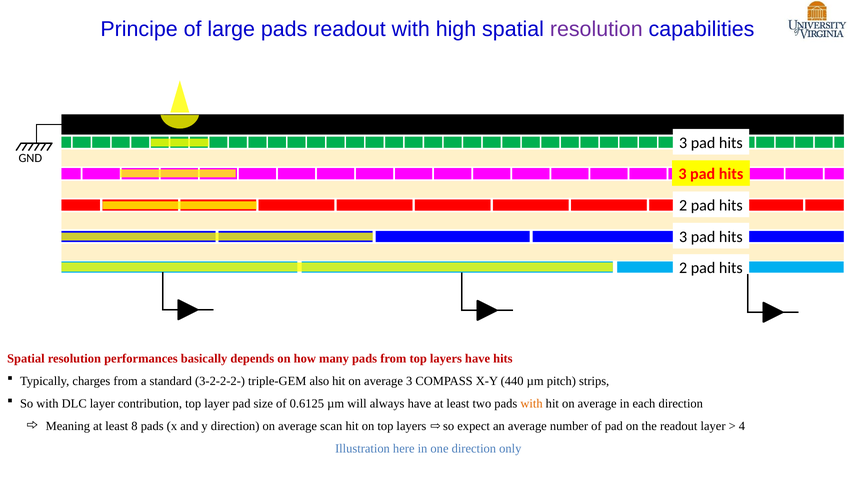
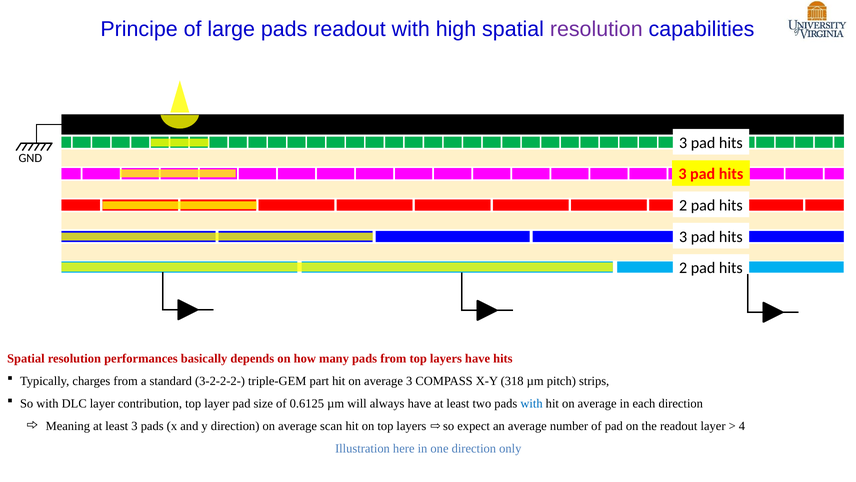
also: also -> part (319, 381)
440: 440 -> 318 (512, 381)
with colour: orange -> blue (532, 403)
least 8: 8 -> 3 (134, 425)
